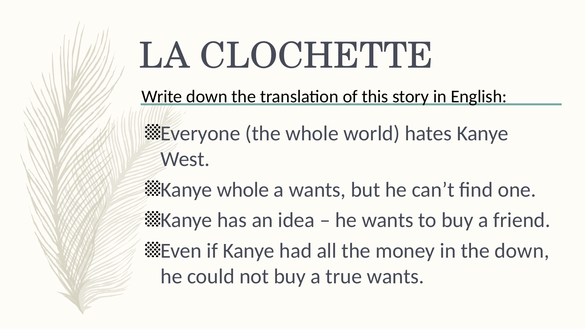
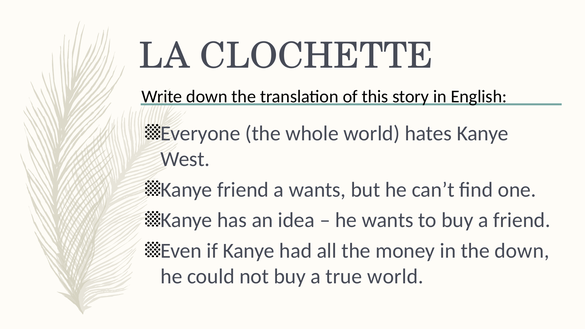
Kanye whole: whole -> friend (243, 190)
true wants: wants -> world (395, 277)
